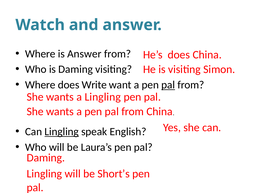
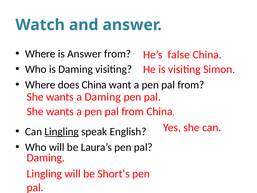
He’s does: does -> false (179, 55)
does Write: Write -> China (94, 85)
pal underline: present -> none (168, 85)
a Lingling: Lingling -> Daming (103, 97)
